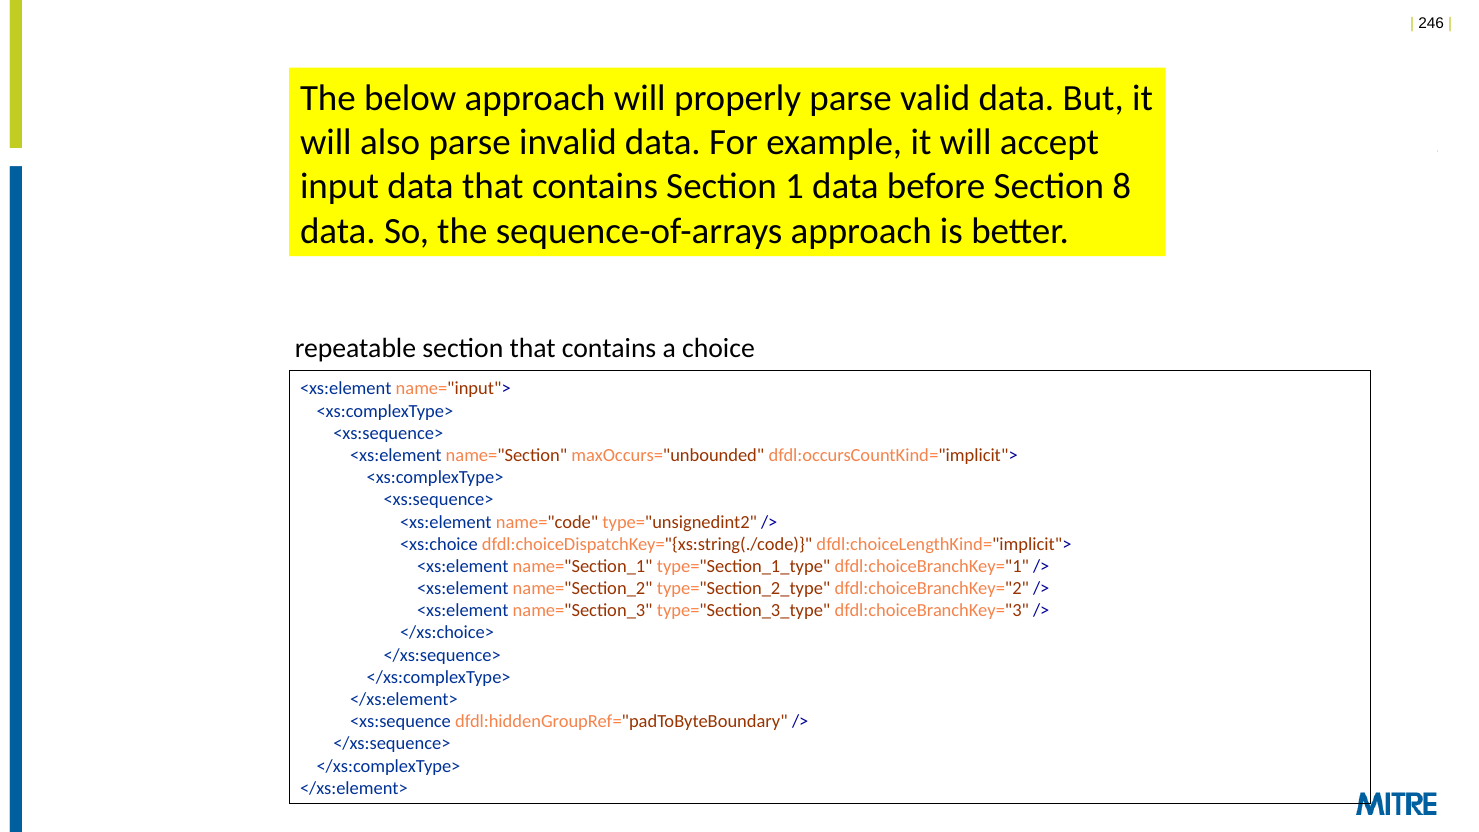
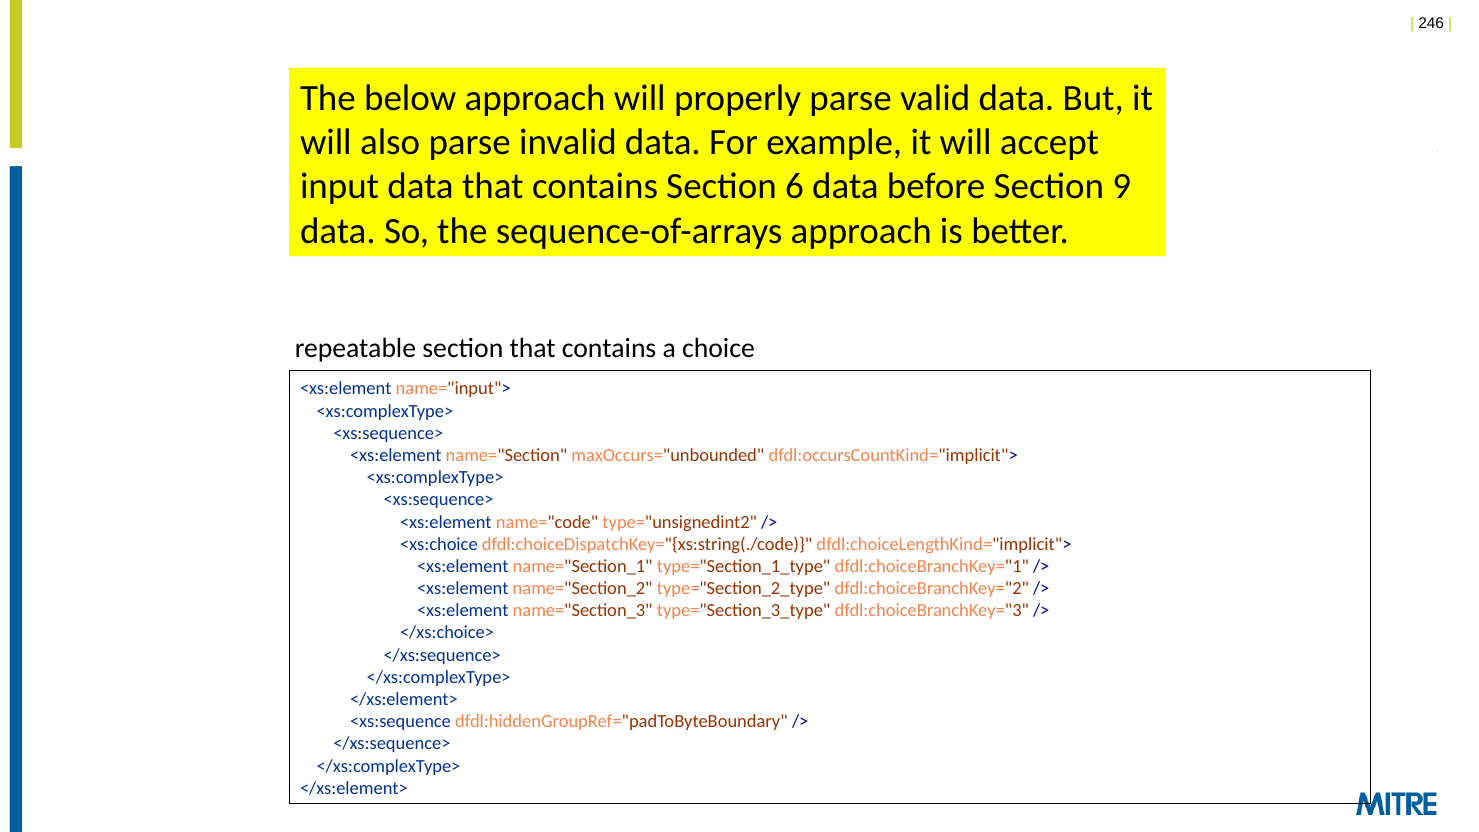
1: 1 -> 6 (794, 187)
8: 8 -> 9 (1122, 187)
